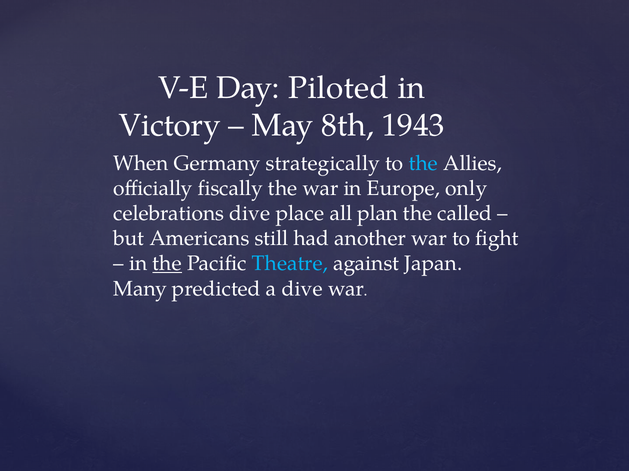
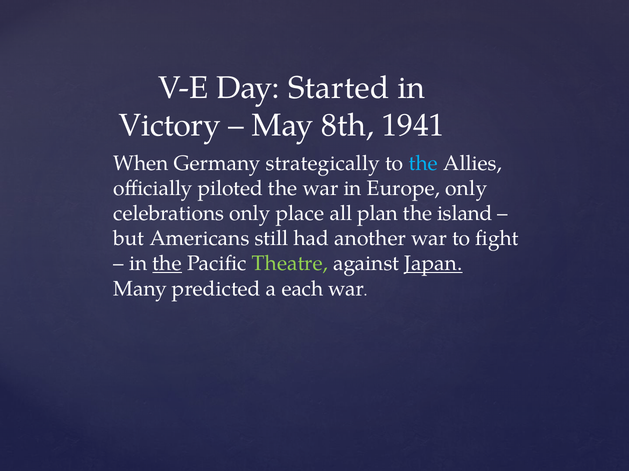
Piloted: Piloted -> Started (339, 88)
1943: 1943 -> 1941 (413, 126)
fiscally: fiscally -> piloted (230, 189)
celebrations dive: dive -> only (250, 214)
called: called -> island (465, 214)
Theatre colour: light blue -> light green (290, 264)
Japan underline: none -> present (433, 264)
a dive: dive -> each (302, 289)
